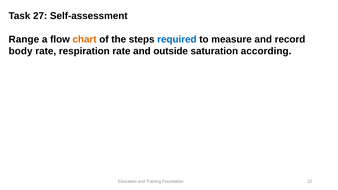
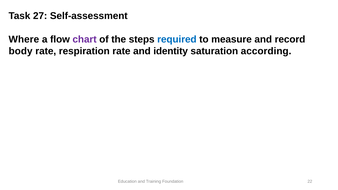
Range: Range -> Where (24, 39)
chart colour: orange -> purple (85, 39)
outside: outside -> identity (171, 51)
